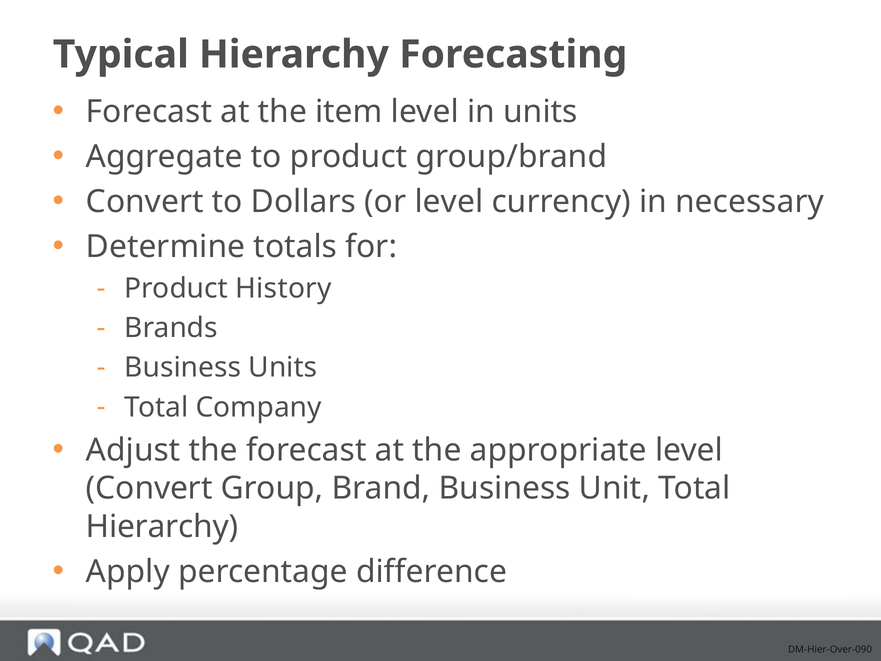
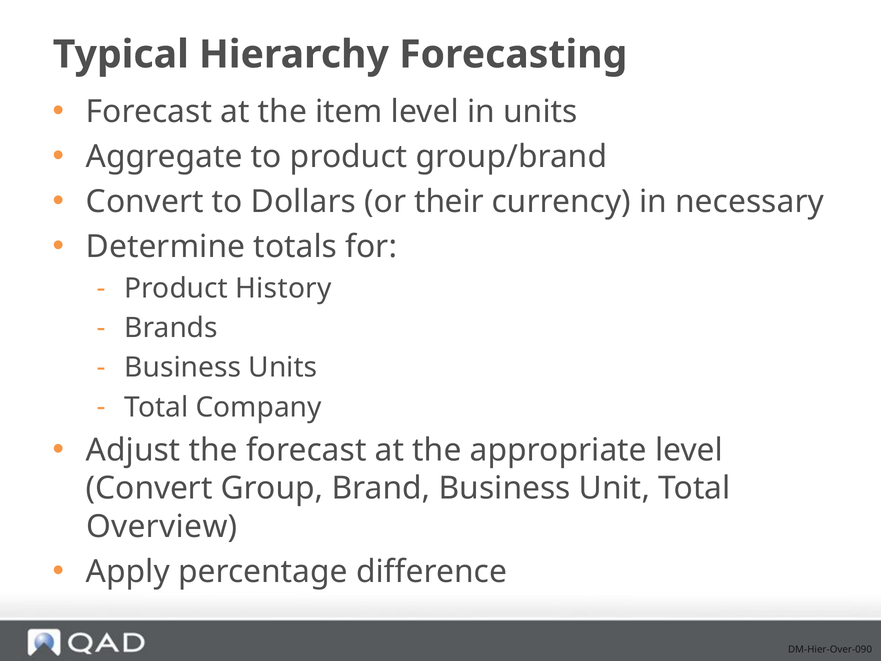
or level: level -> their (449, 202)
Hierarchy: Hierarchy -> Overview (162, 526)
